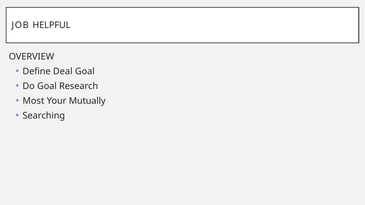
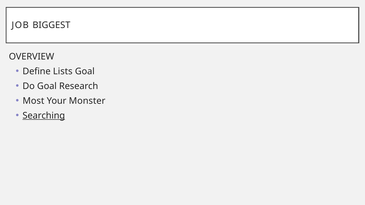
HELPFUL: HELPFUL -> BIGGEST (51, 25)
Deal: Deal -> Lists (63, 71)
Mutually: Mutually -> Monster (87, 101)
Searching underline: none -> present (44, 116)
